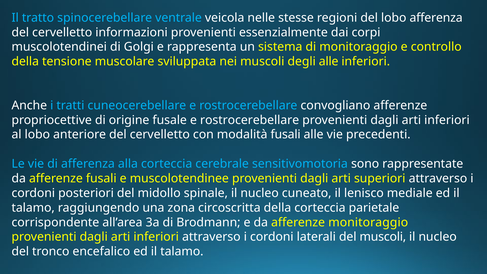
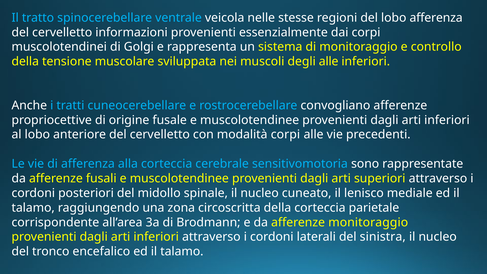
fusale e rostrocerebellare: rostrocerebellare -> muscolotendinee (250, 120)
modalità fusali: fusali -> corpi (285, 135)
del muscoli: muscoli -> sinistra (383, 237)
